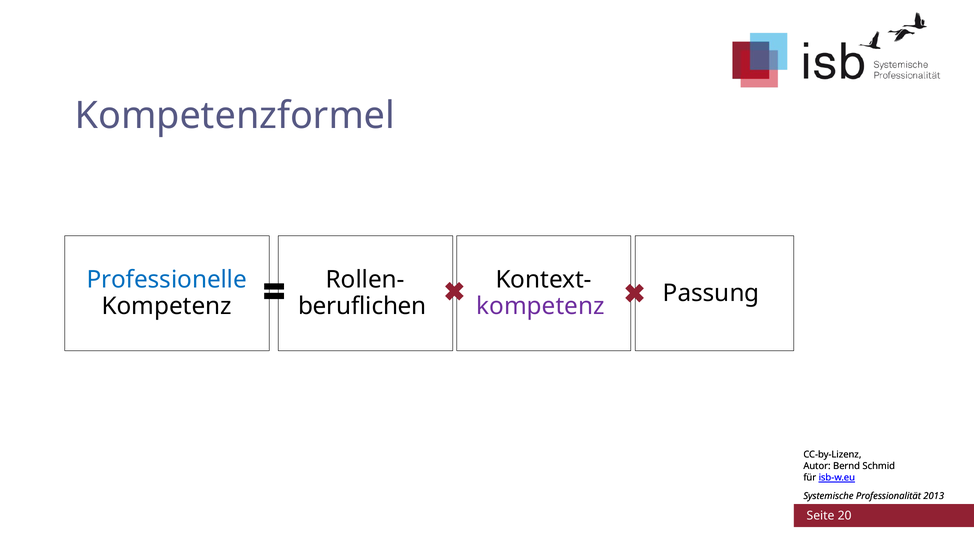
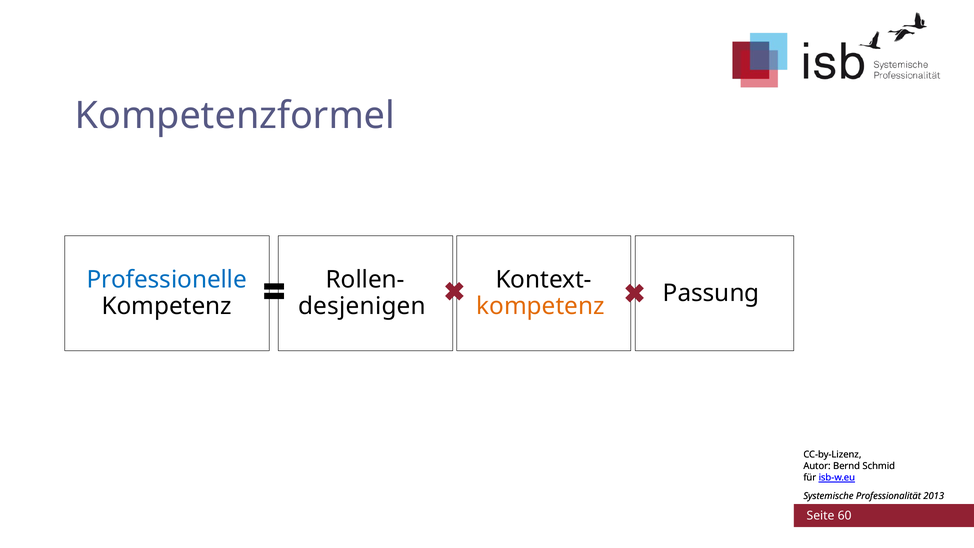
beruflichen: beruflichen -> desjenigen (362, 306)
kompetenz colour: purple -> orange (541, 306)
20: 20 -> 60 (845, 515)
